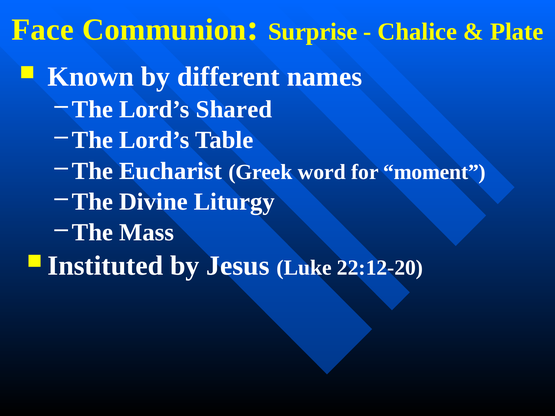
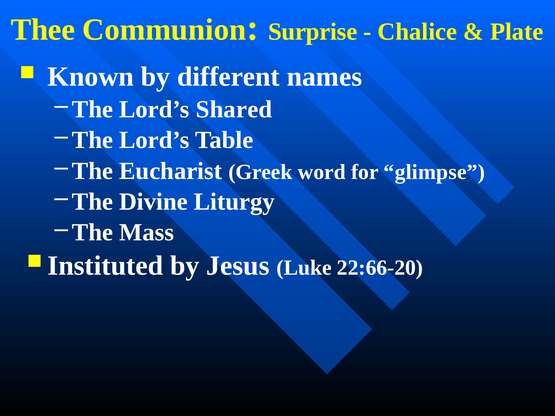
Face: Face -> Thee (43, 30)
moment: moment -> glimpse (434, 172)
22:12-20: 22:12-20 -> 22:66-20 (380, 268)
